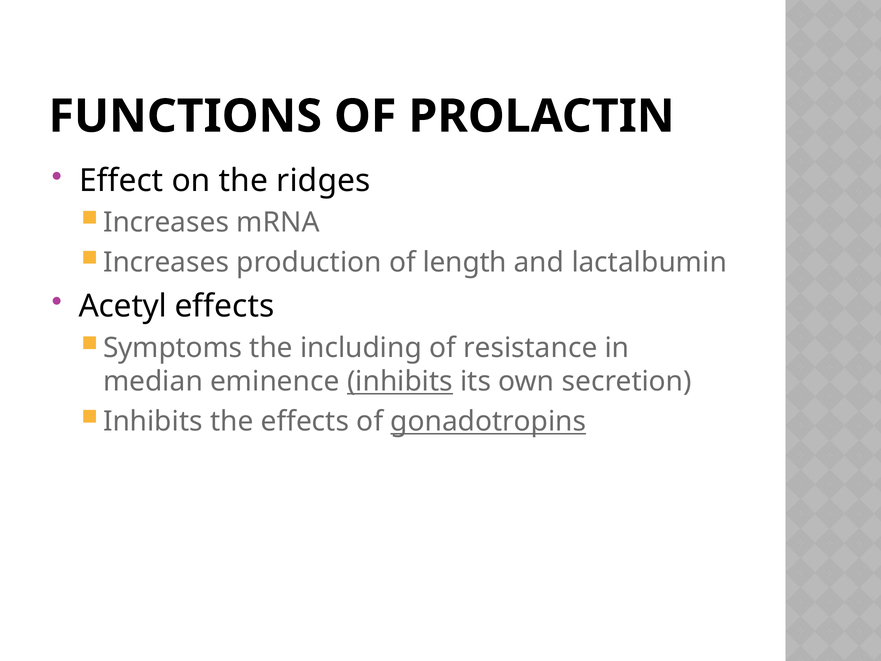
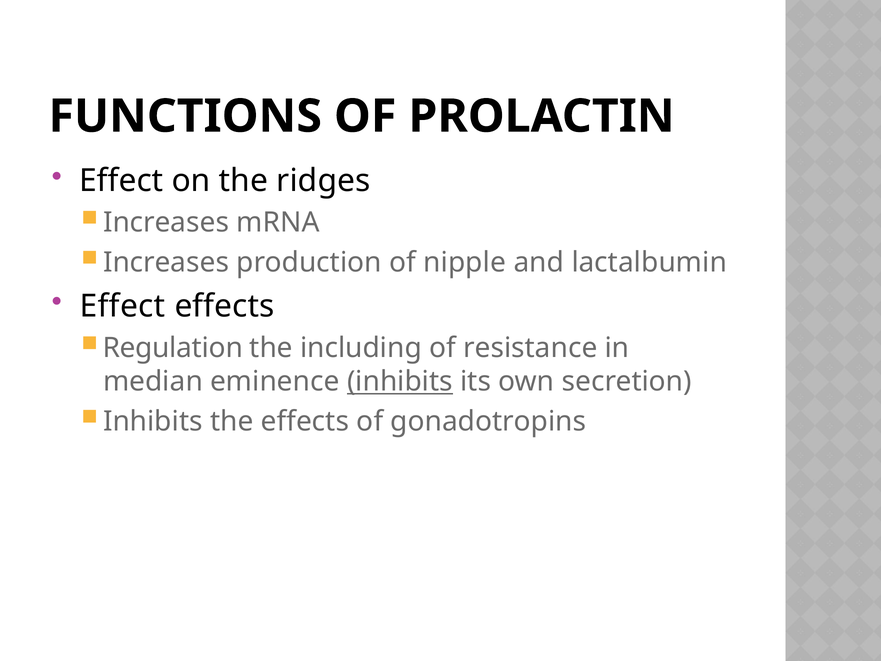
length: length -> nipple (465, 262)
Acetyl: Acetyl -> Effect (123, 306)
Symptoms: Symptoms -> Regulation (173, 348)
gonadotropins underline: present -> none (488, 421)
